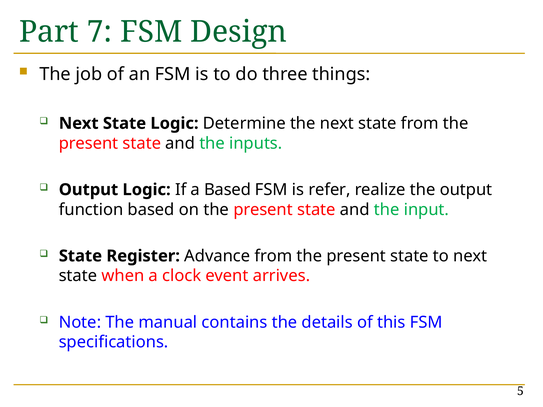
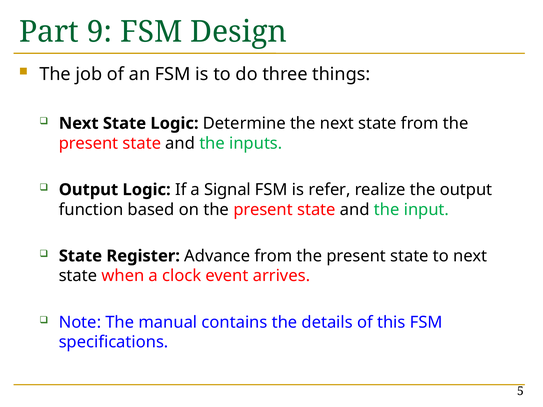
7: 7 -> 9 (99, 32)
a Based: Based -> Signal (227, 190)
